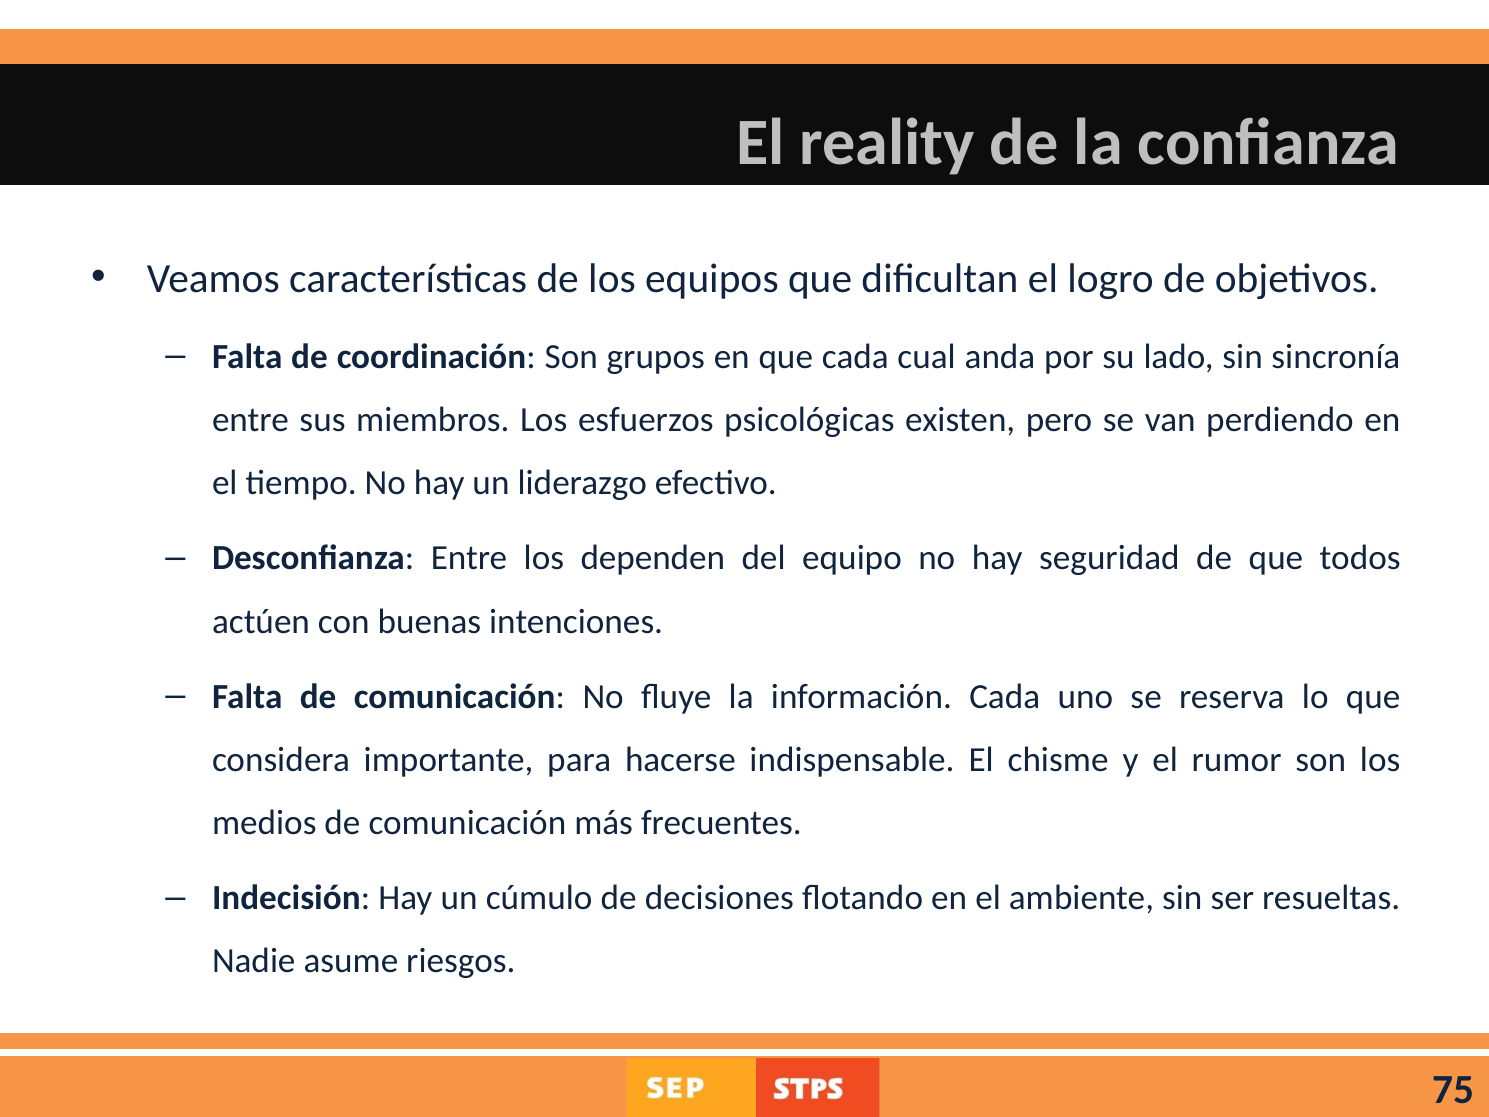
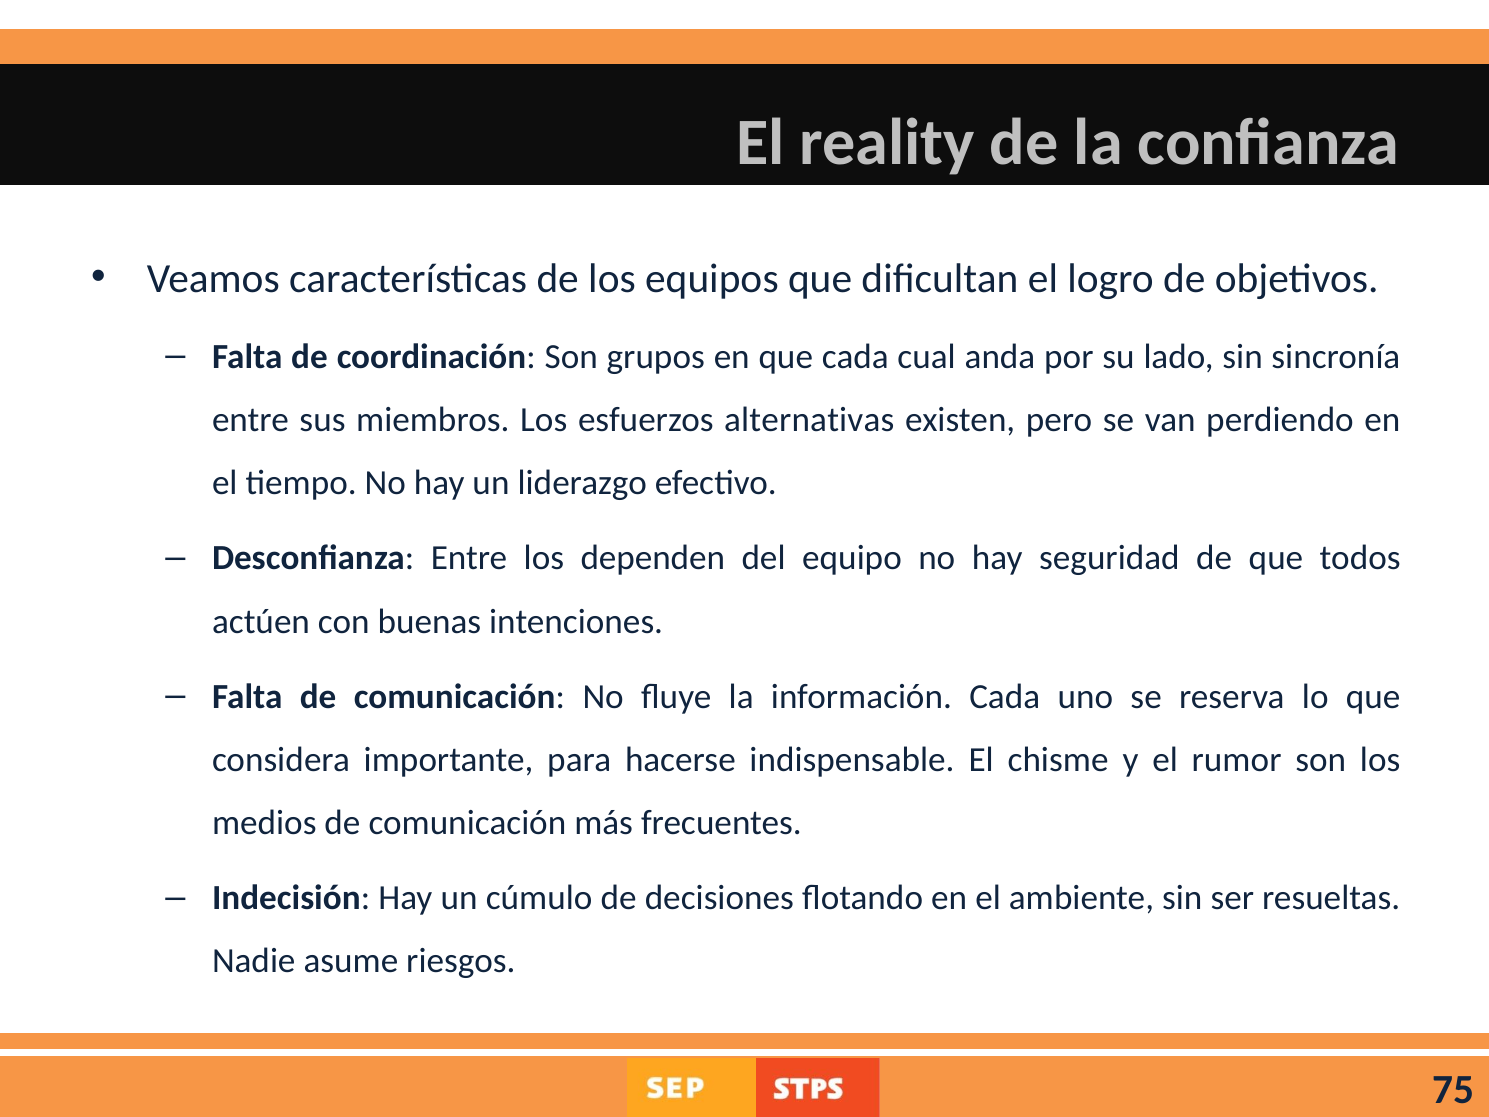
psicológicas: psicológicas -> alternativas (809, 420)
